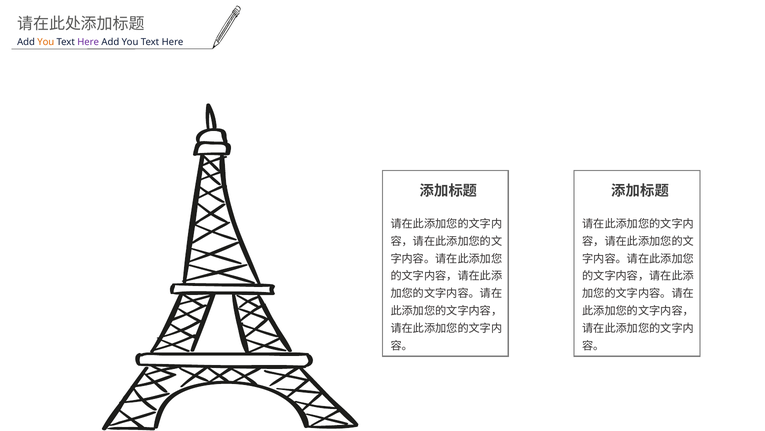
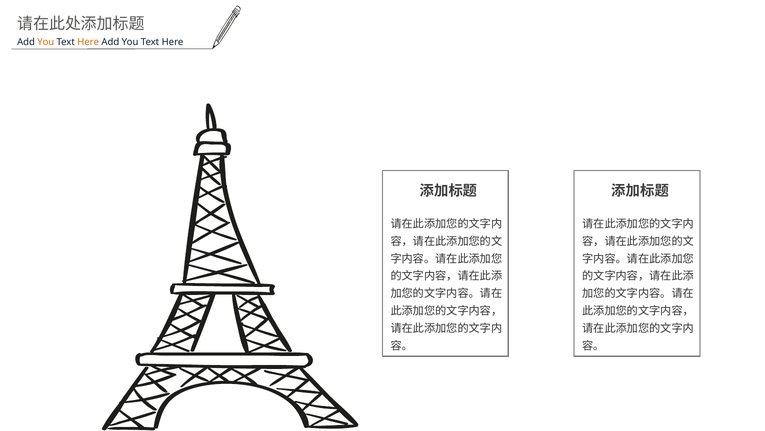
Here colour: purple -> orange (88, 42)
